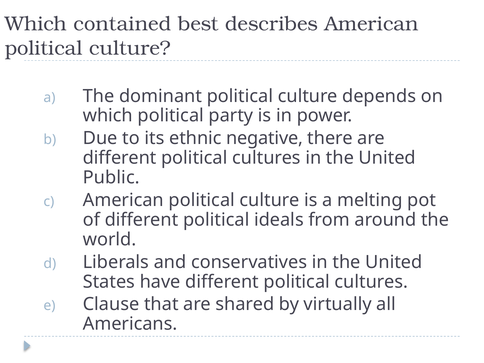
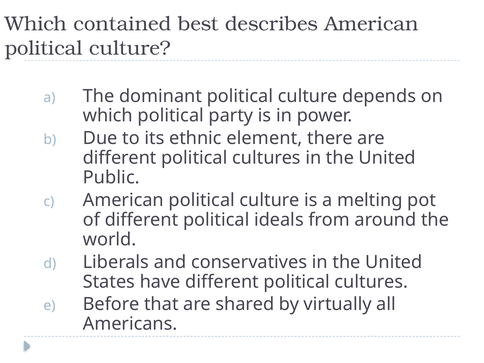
negative: negative -> element (264, 138)
Clause: Clause -> Before (111, 304)
